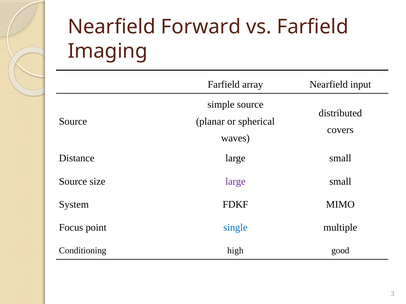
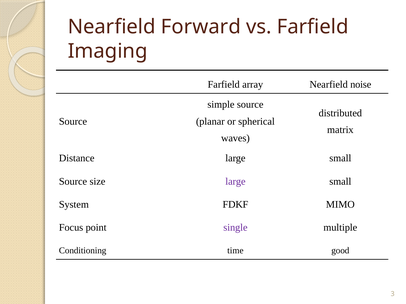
input: input -> noise (361, 85)
covers: covers -> matrix (340, 130)
single colour: blue -> purple (235, 228)
high: high -> time (235, 251)
